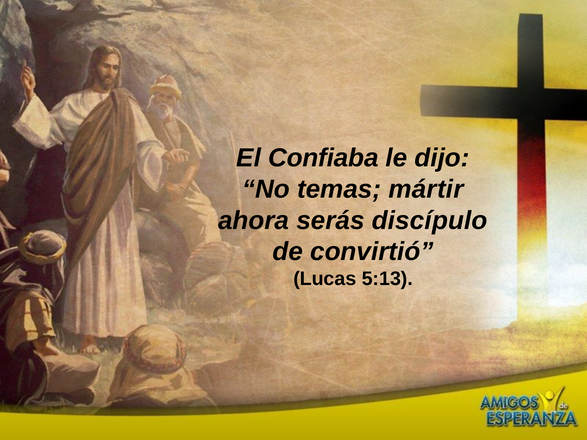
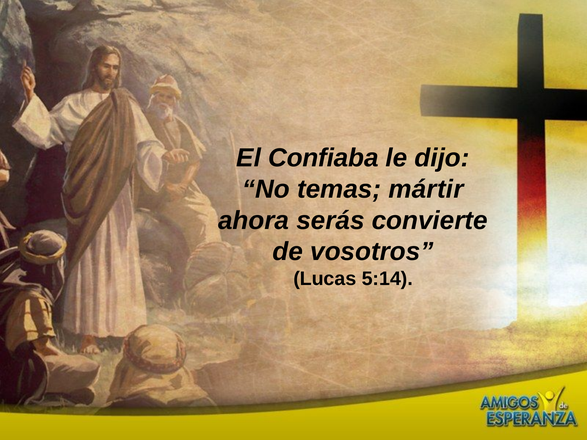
discípulo: discípulo -> convierte (430, 221)
convirtió: convirtió -> vosotros (372, 252)
5:13: 5:13 -> 5:14 (387, 279)
